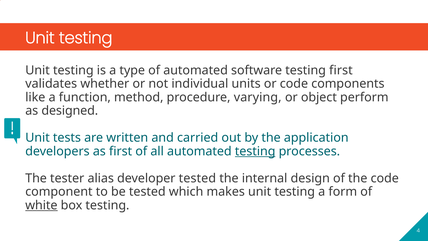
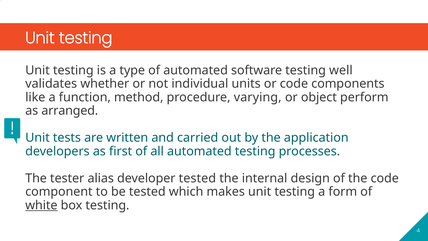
testing first: first -> well (341, 70)
designed: designed -> arranged (70, 111)
testing underline: present -> none (255, 151)
